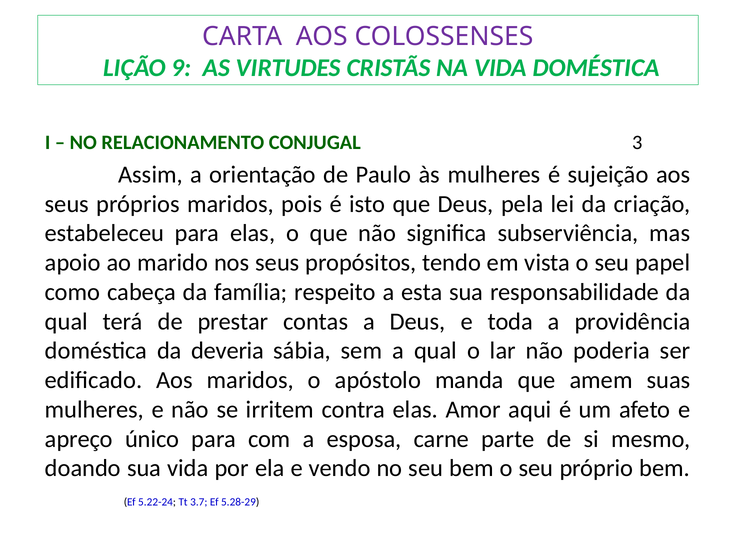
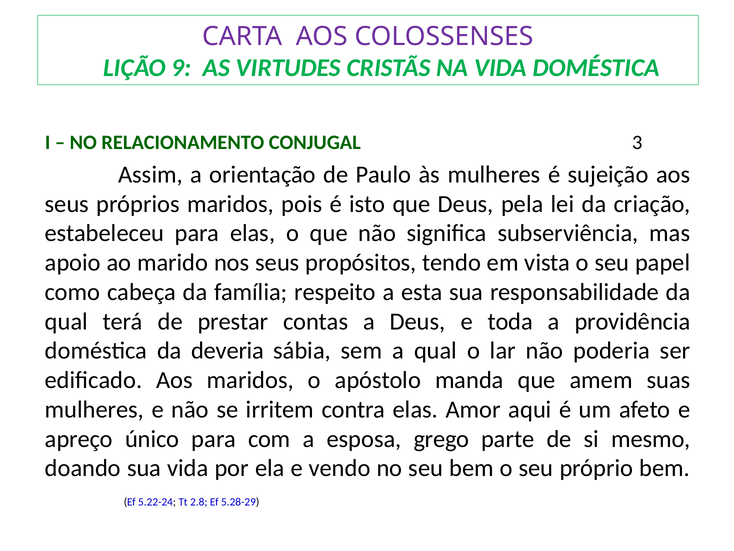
carne: carne -> grego (441, 439)
3.7: 3.7 -> 2.8 (199, 502)
